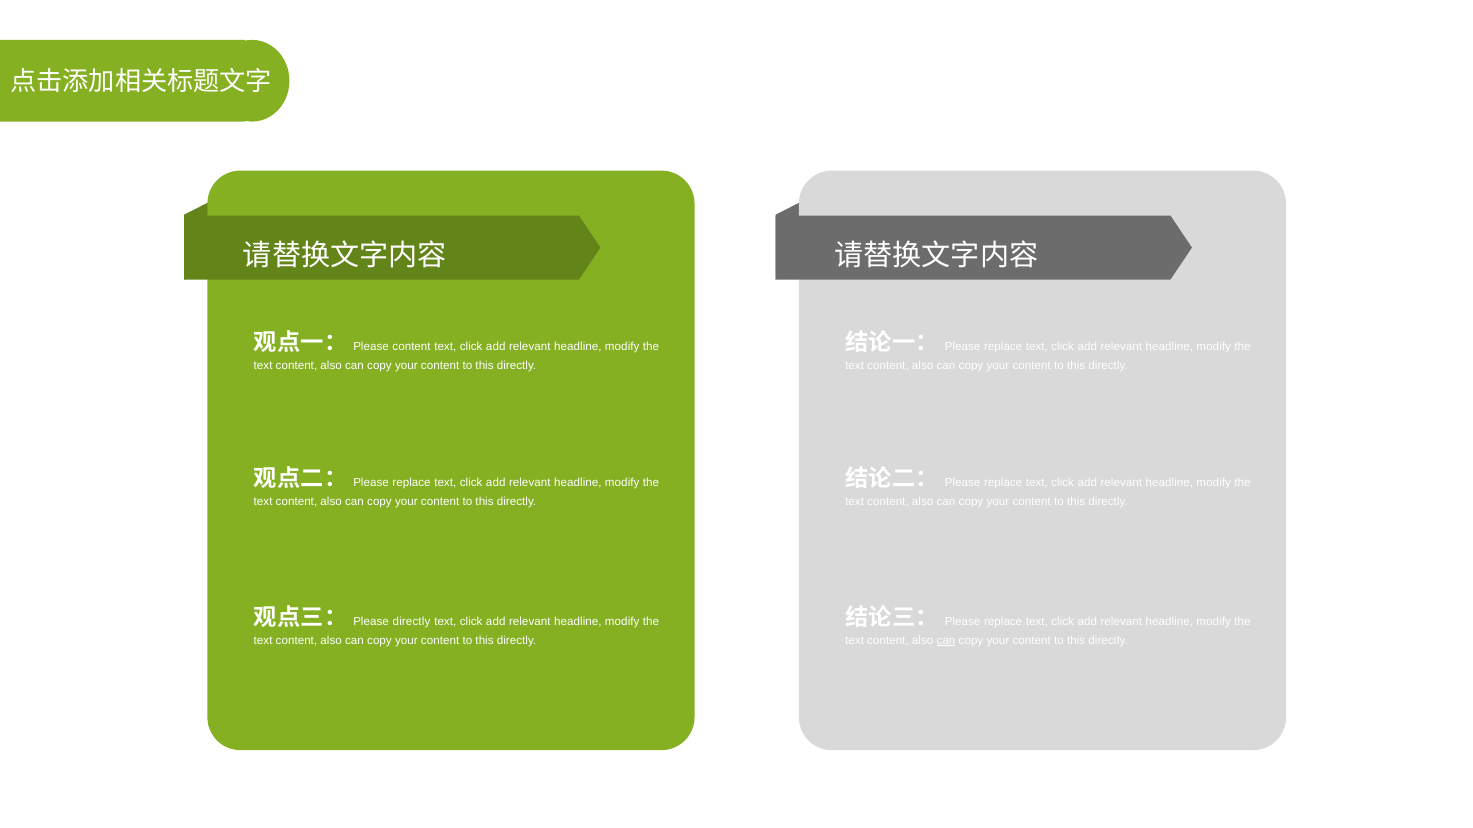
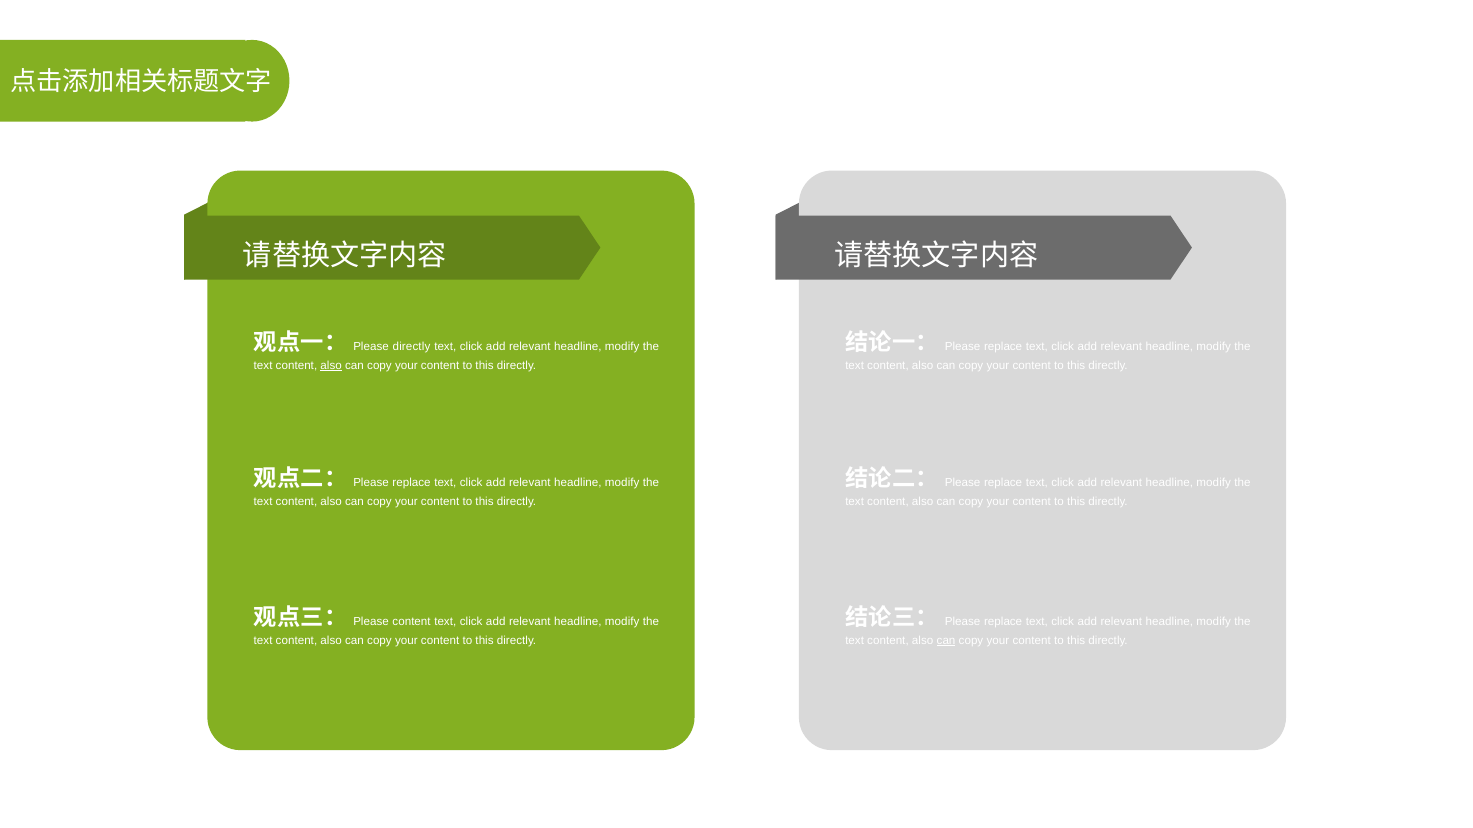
content: content -> directly (412, 346)
also underline: none -> present (331, 365)
directly: directly -> content (412, 622)
